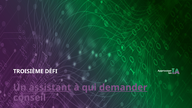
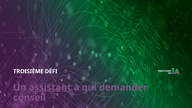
demander underline: present -> none (123, 87)
